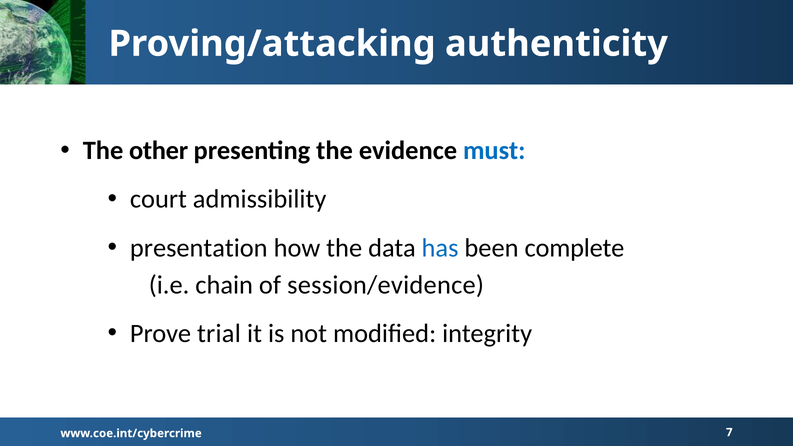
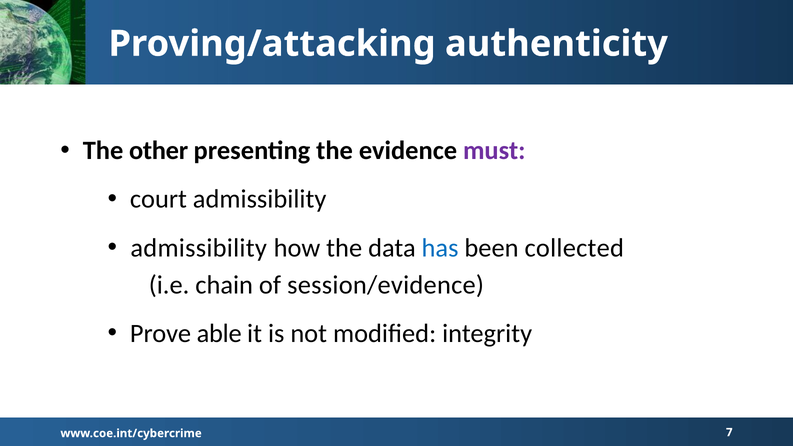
must colour: blue -> purple (494, 151)
presentation: presentation -> admissibility (199, 248)
complete: complete -> collected (574, 248)
trial: trial -> able (219, 333)
